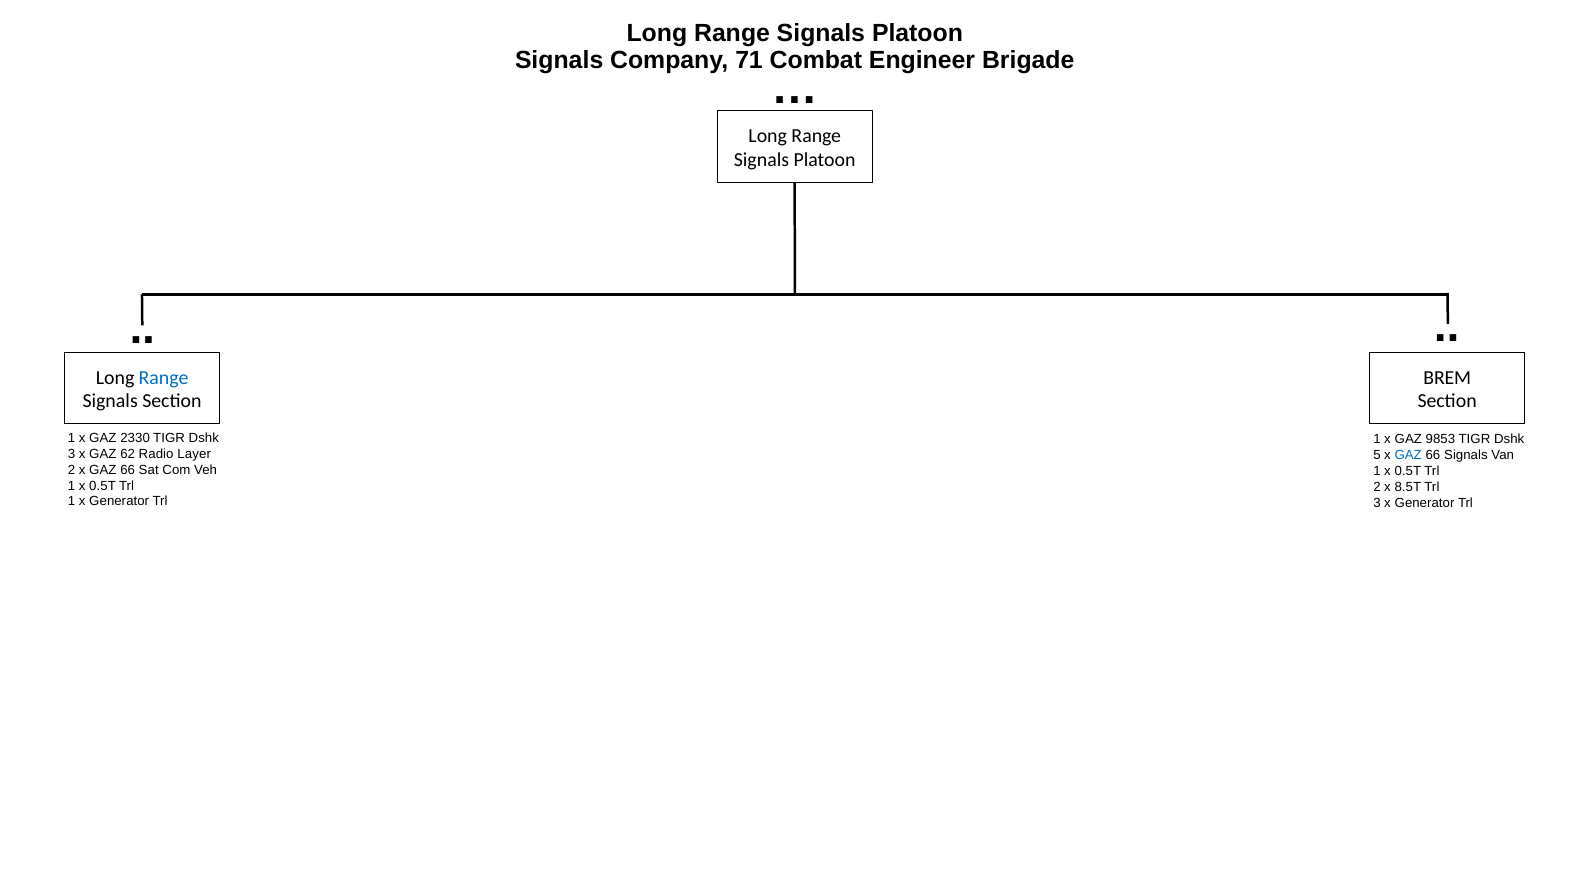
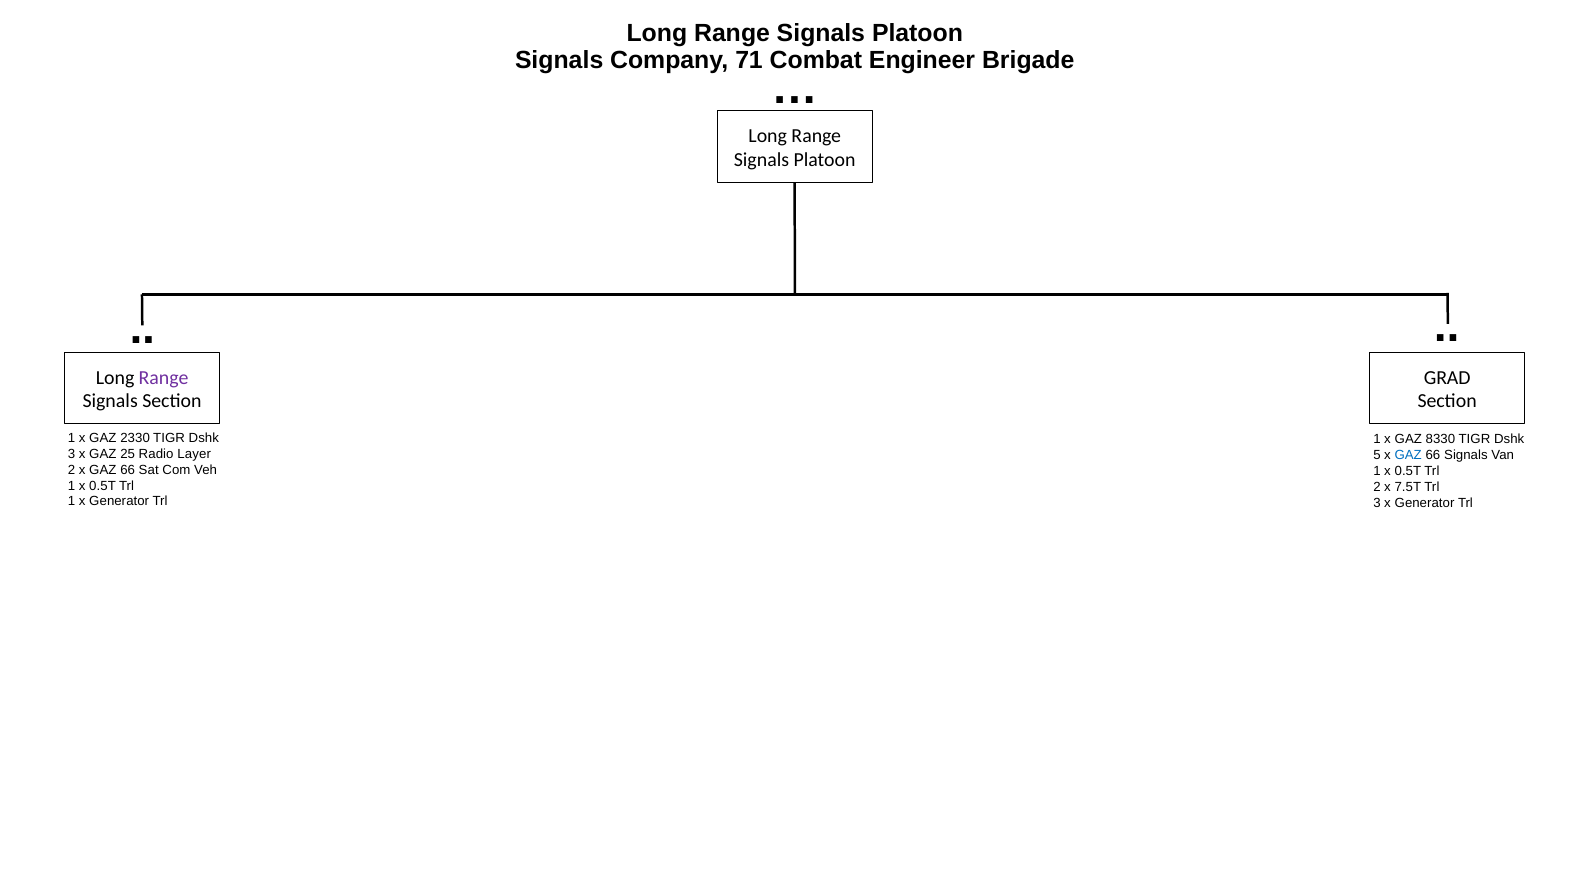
Range colour: blue -> purple (164, 378)
BREM: BREM -> GRAD (1447, 378)
9853: 9853 -> 8330 (1440, 439)
62: 62 -> 25 (128, 454)
8.5T: 8.5T -> 7.5T (1408, 487)
